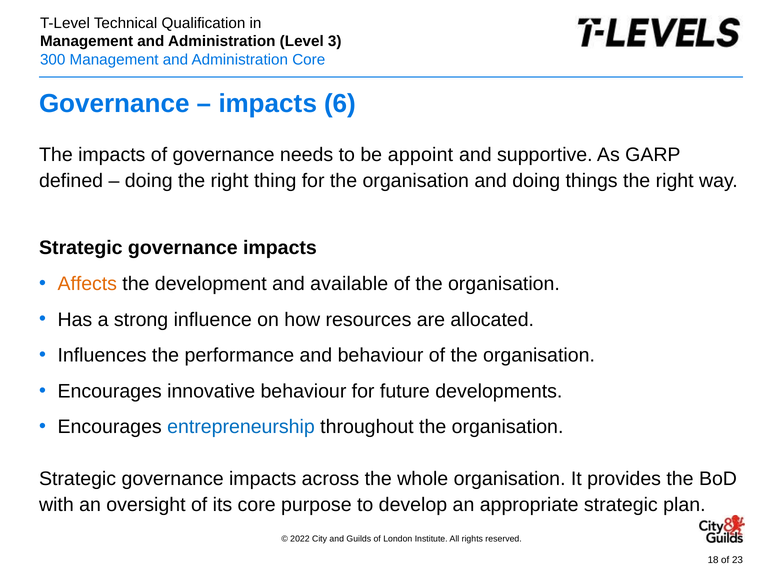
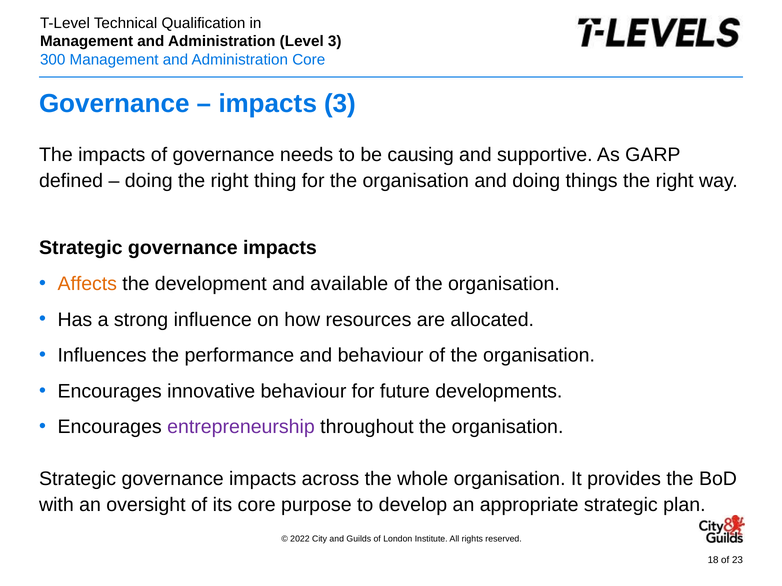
impacts 6: 6 -> 3 (340, 104)
appoint: appoint -> causing (421, 155)
entrepreneurship colour: blue -> purple (241, 427)
